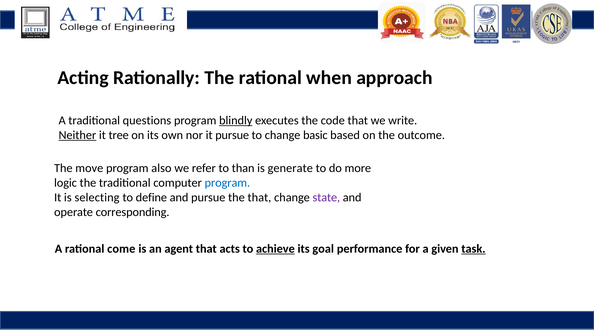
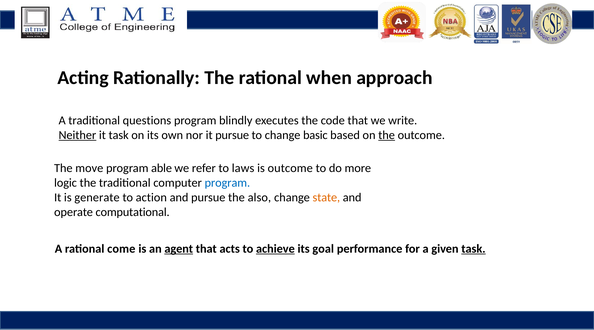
blindly underline: present -> none (236, 120)
it tree: tree -> task (119, 135)
the underline: none -> present (387, 135)
also: also -> able (162, 168)
than: than -> laws (243, 168)
is generate: generate -> outcome (290, 168)
selecting: selecting -> generate (97, 197)
define: define -> action (151, 197)
the that: that -> also (259, 197)
state colour: purple -> orange (326, 197)
corresponding: corresponding -> computational (133, 212)
agent underline: none -> present (179, 249)
